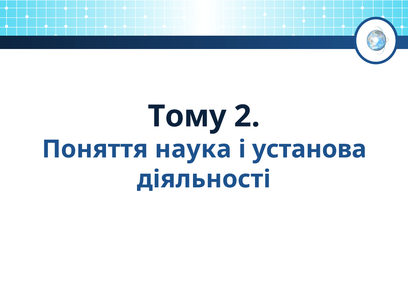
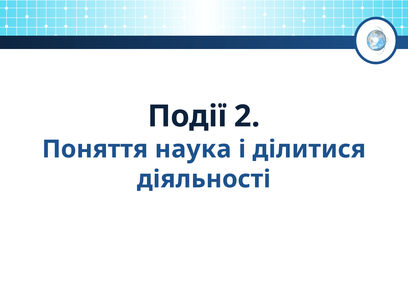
Тому: Тому -> Події (187, 116)
установа: установа -> ділитися (309, 149)
